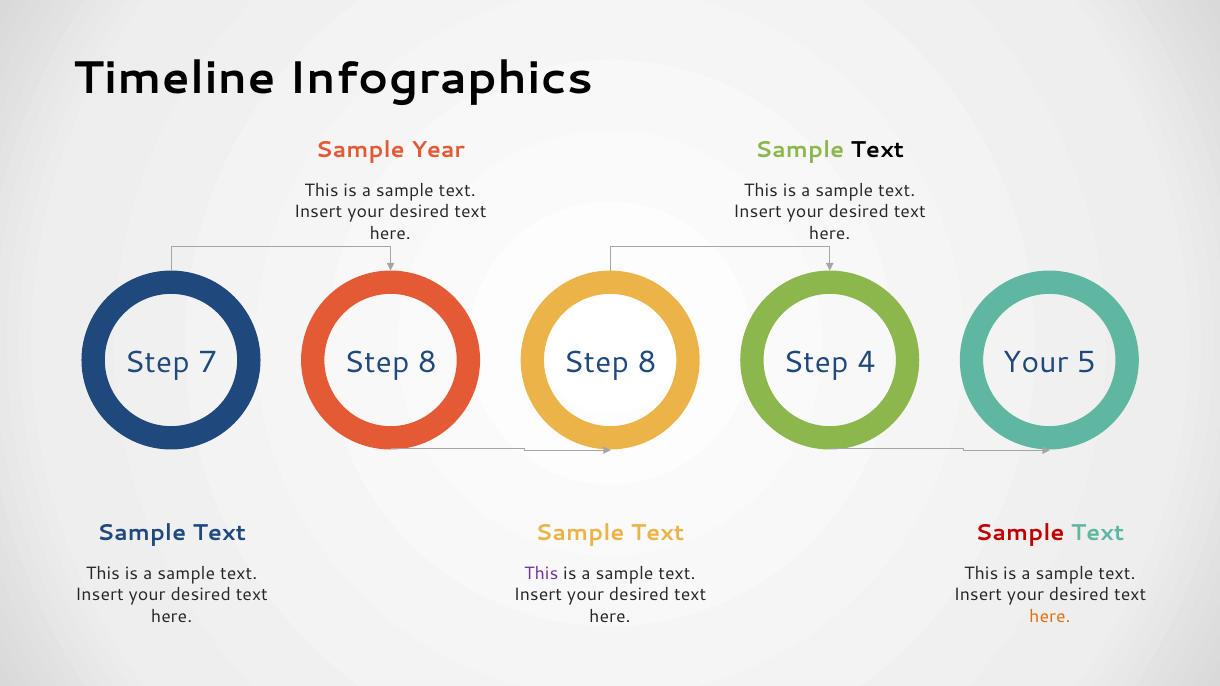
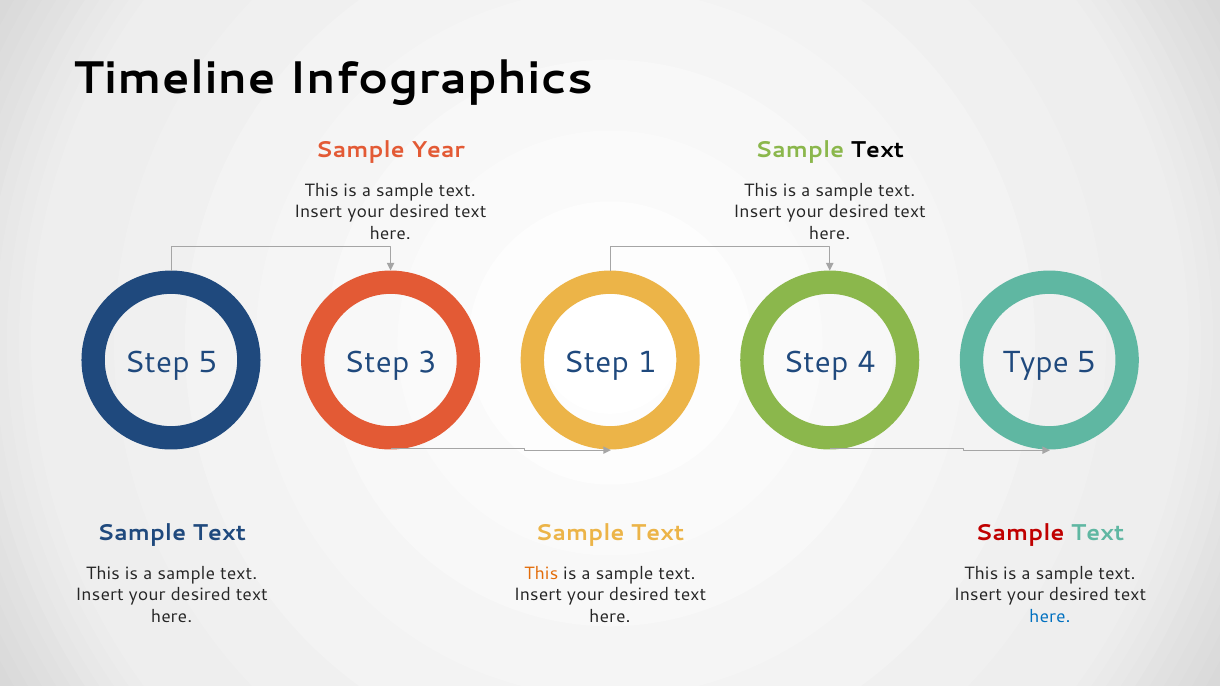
Step 7: 7 -> 5 (208, 362)
8: 8 -> 3 (427, 362)
8: 8 -> 1 (647, 362)
4 Your: Your -> Type (1036, 362)
This colour: purple -> orange (541, 574)
here colour: orange -> blue (1050, 617)
